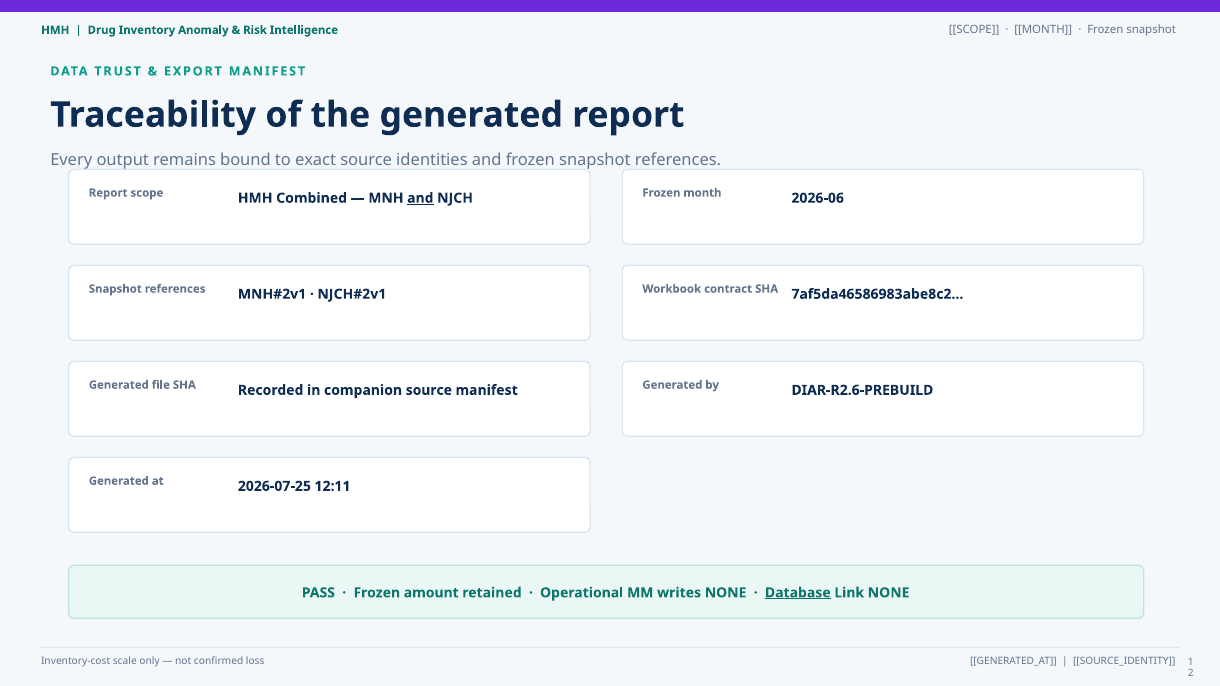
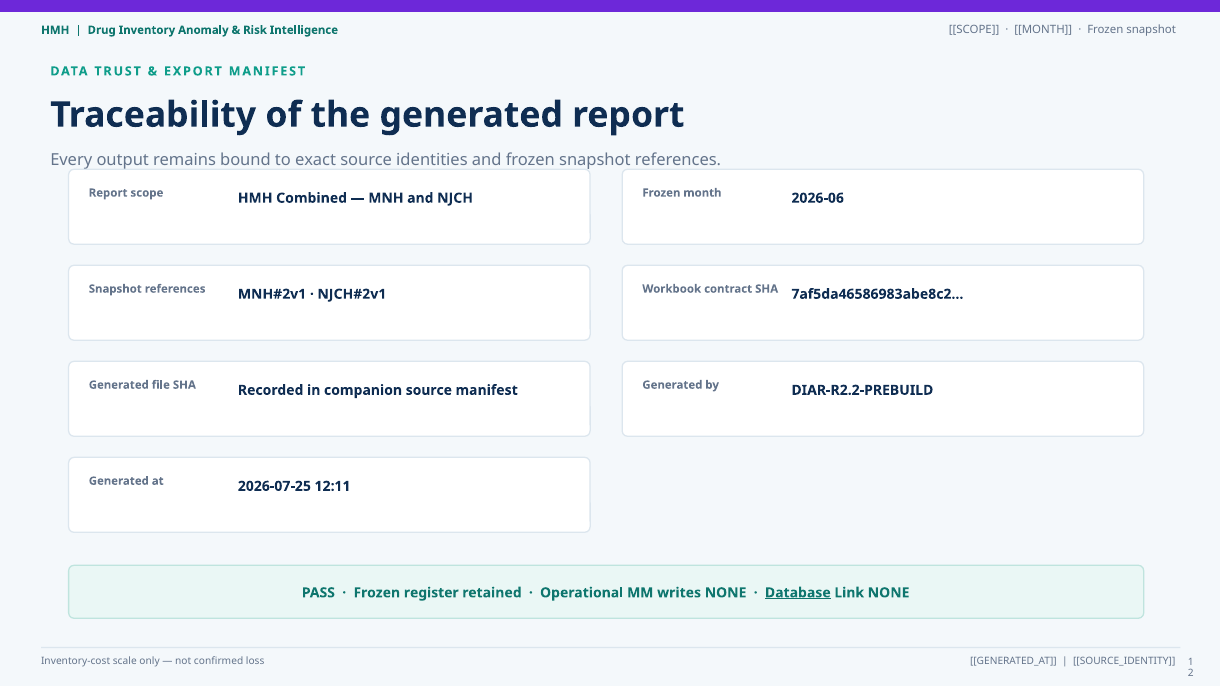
and underline: present -> none (420, 198)
DIAR-R2.6-PREBUILD: DIAR-R2.6-PREBUILD -> DIAR-R2.2-PREBUILD (862, 390)
amount: amount -> register (431, 593)
